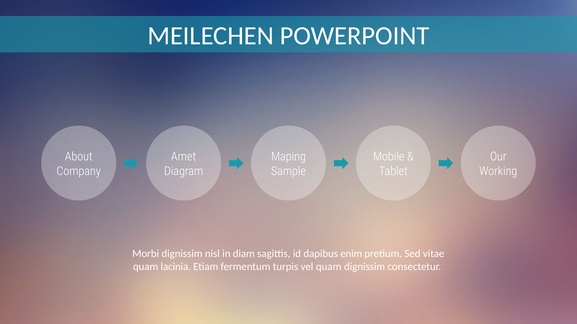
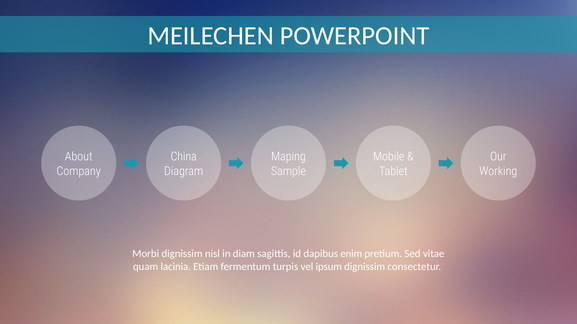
Amet: Amet -> China (184, 157)
vel quam: quam -> ipsum (329, 267)
